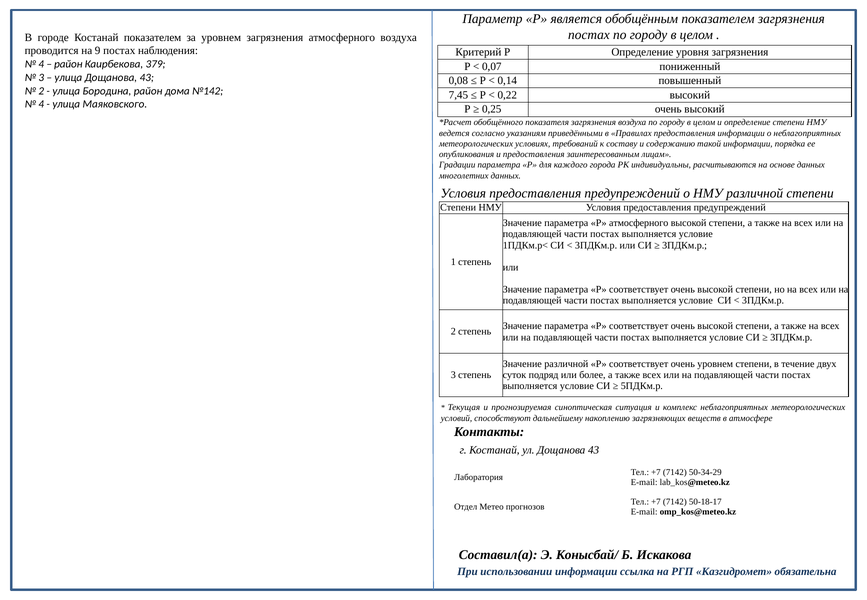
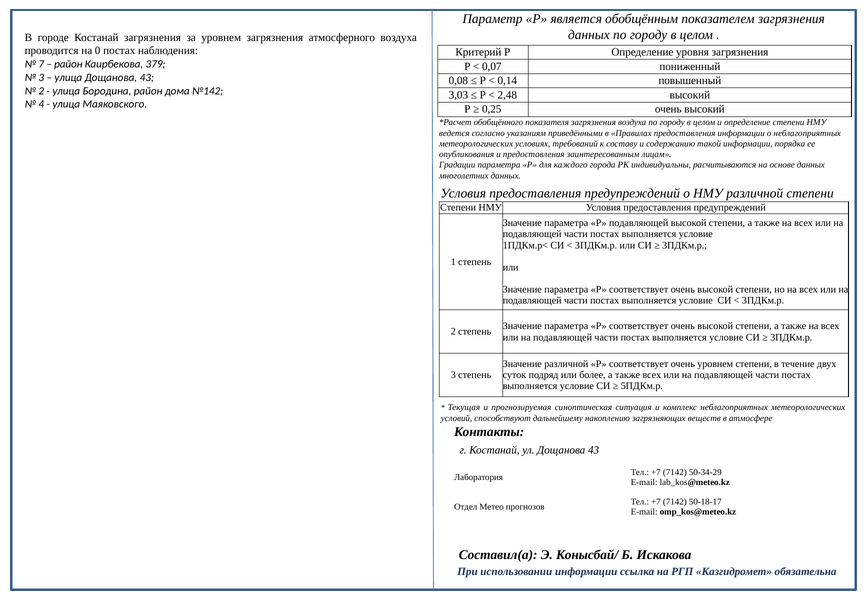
постах: постах -> данных (589, 35)
Костанай показателем: показателем -> загрязнения (153, 37)
9: 9 -> 0 (98, 51)
4: 4 -> 7 (41, 64)
7,45: 7,45 -> 3,03 (458, 95)
0,22: 0,22 -> 2,48 (507, 95)
Р атмосферного: атмосферного -> подавляющей (639, 223)
